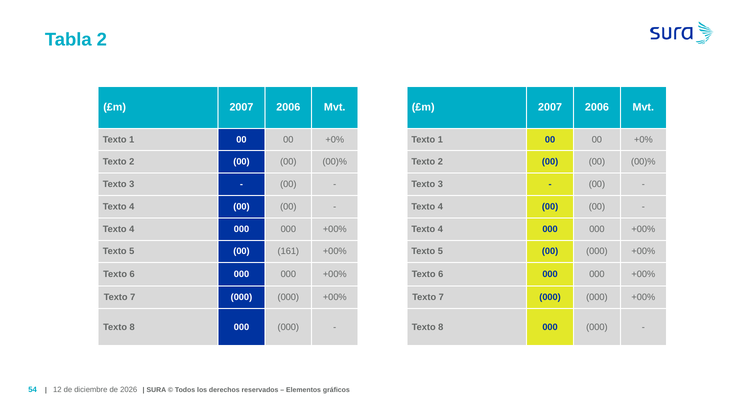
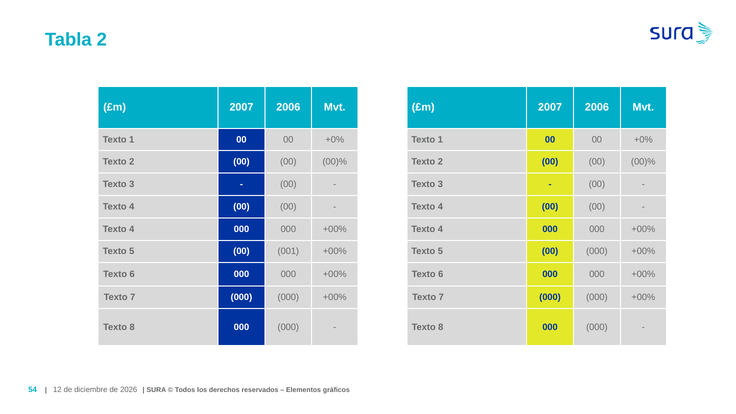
161: 161 -> 001 (288, 251)
